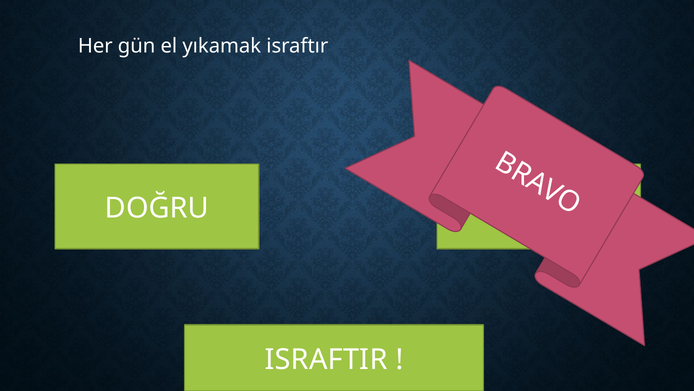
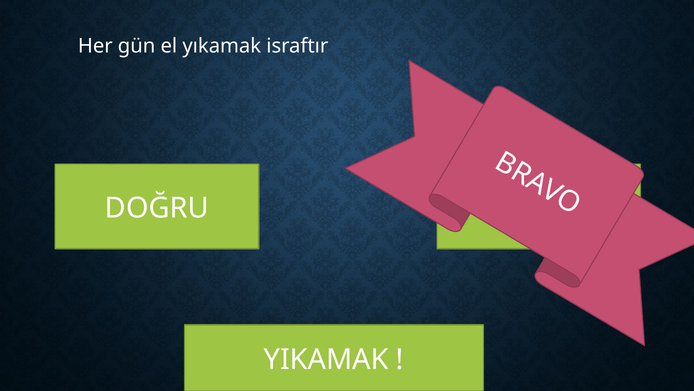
ISRAFTIR: ISRAFTIR -> YIKAMAK (326, 359)
